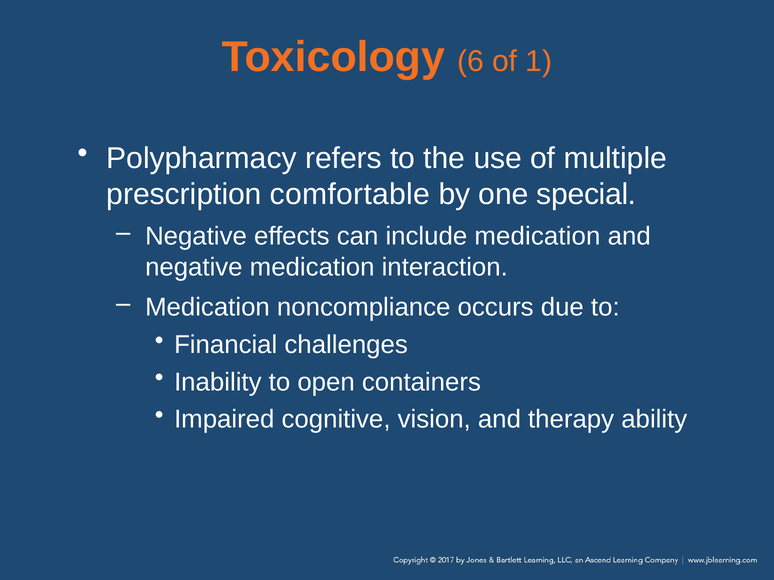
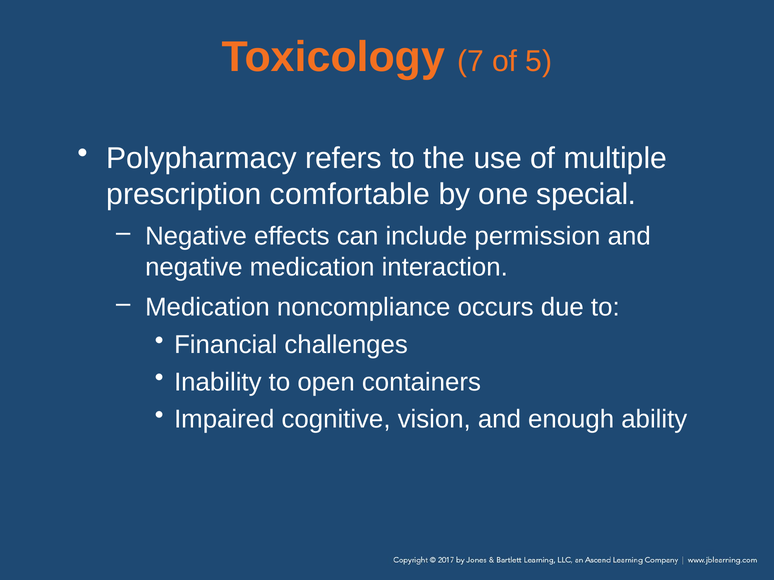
6: 6 -> 7 (470, 61)
1: 1 -> 5 (539, 61)
include medication: medication -> permission (537, 237)
therapy: therapy -> enough (571, 420)
